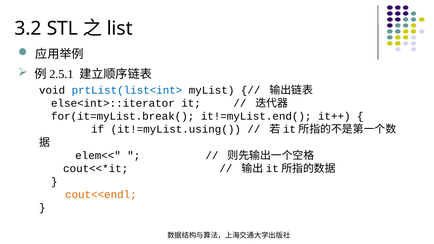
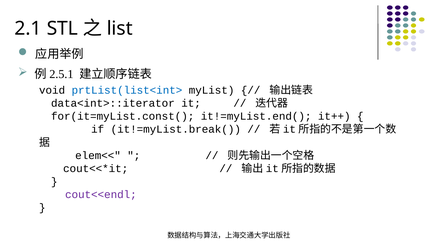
3.2: 3.2 -> 2.1 (28, 29)
else<int>::iterator: else<int>::iterator -> data<int>::iterator (113, 103)
for(it=myList.break(: for(it=myList.break( -> for(it=myList.const( (123, 116)
it!=myList.using(: it!=myList.using( -> it!=myList.break( (176, 129)
cout<<endl colour: orange -> purple (101, 195)
